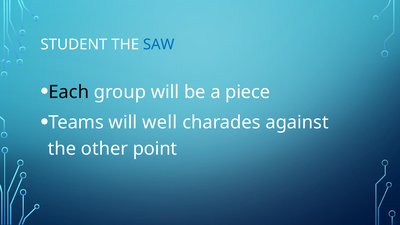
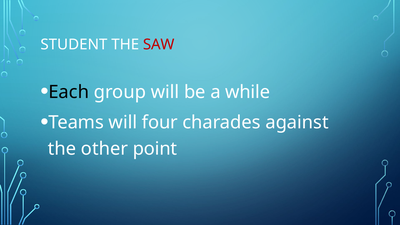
SAW colour: blue -> red (159, 44)
piece: piece -> while (248, 92)
well: well -> four (160, 123)
